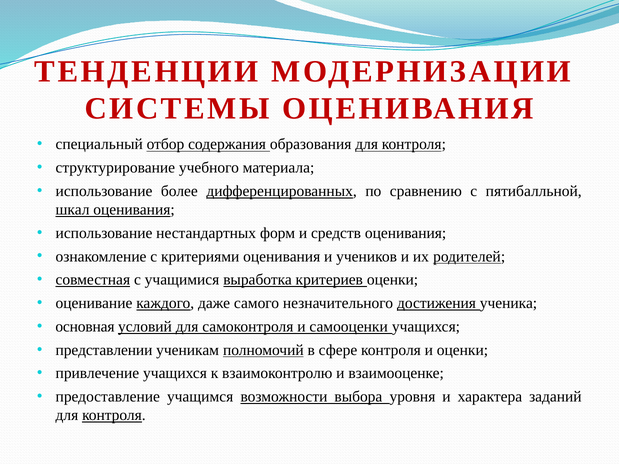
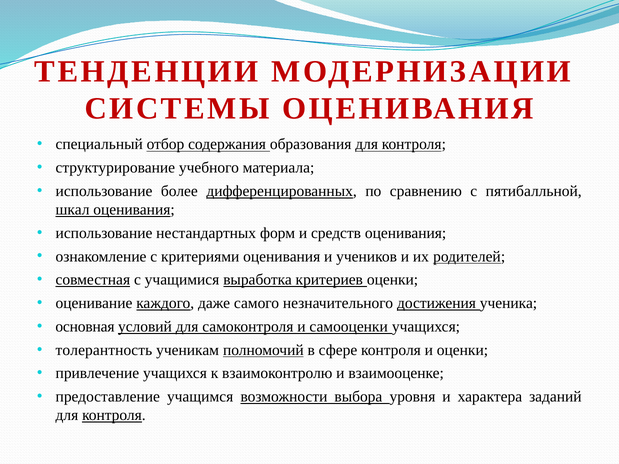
представлении: представлении -> толерантность (104, 350)
